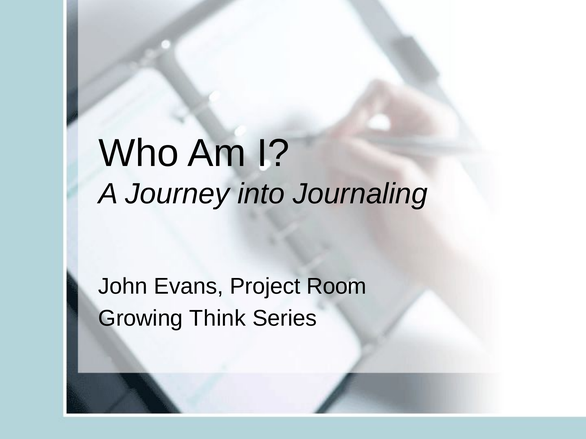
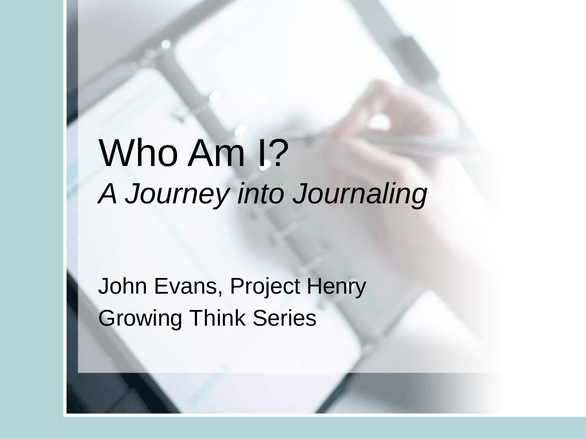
Room: Room -> Henry (337, 287)
